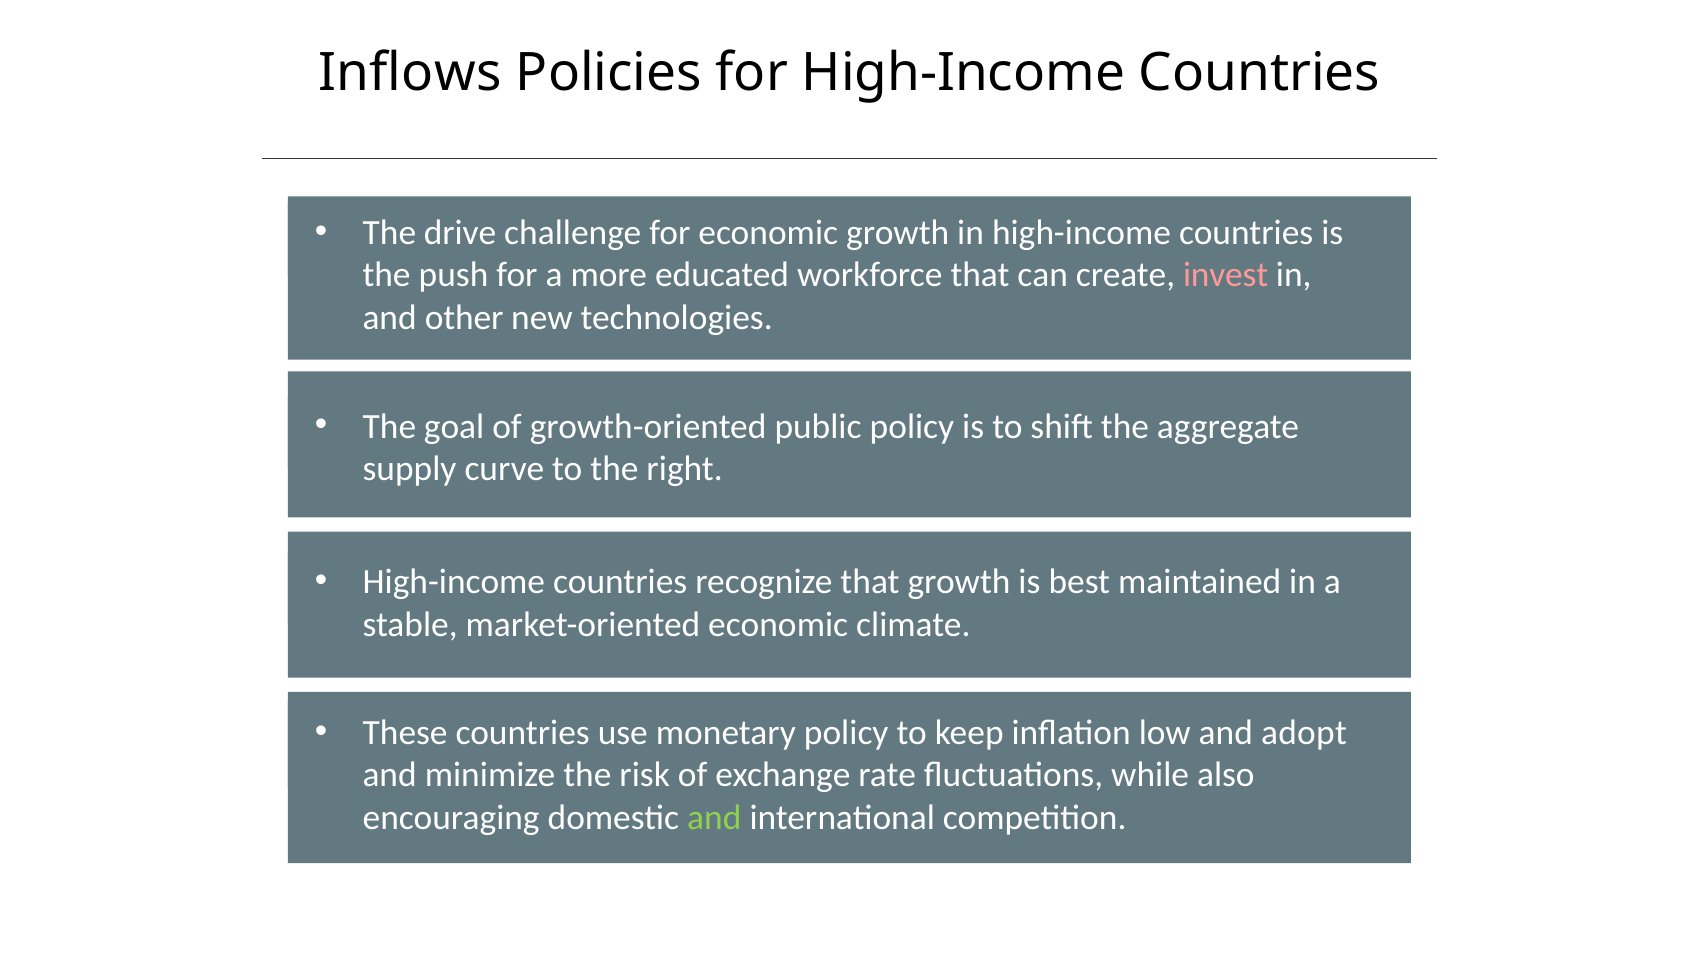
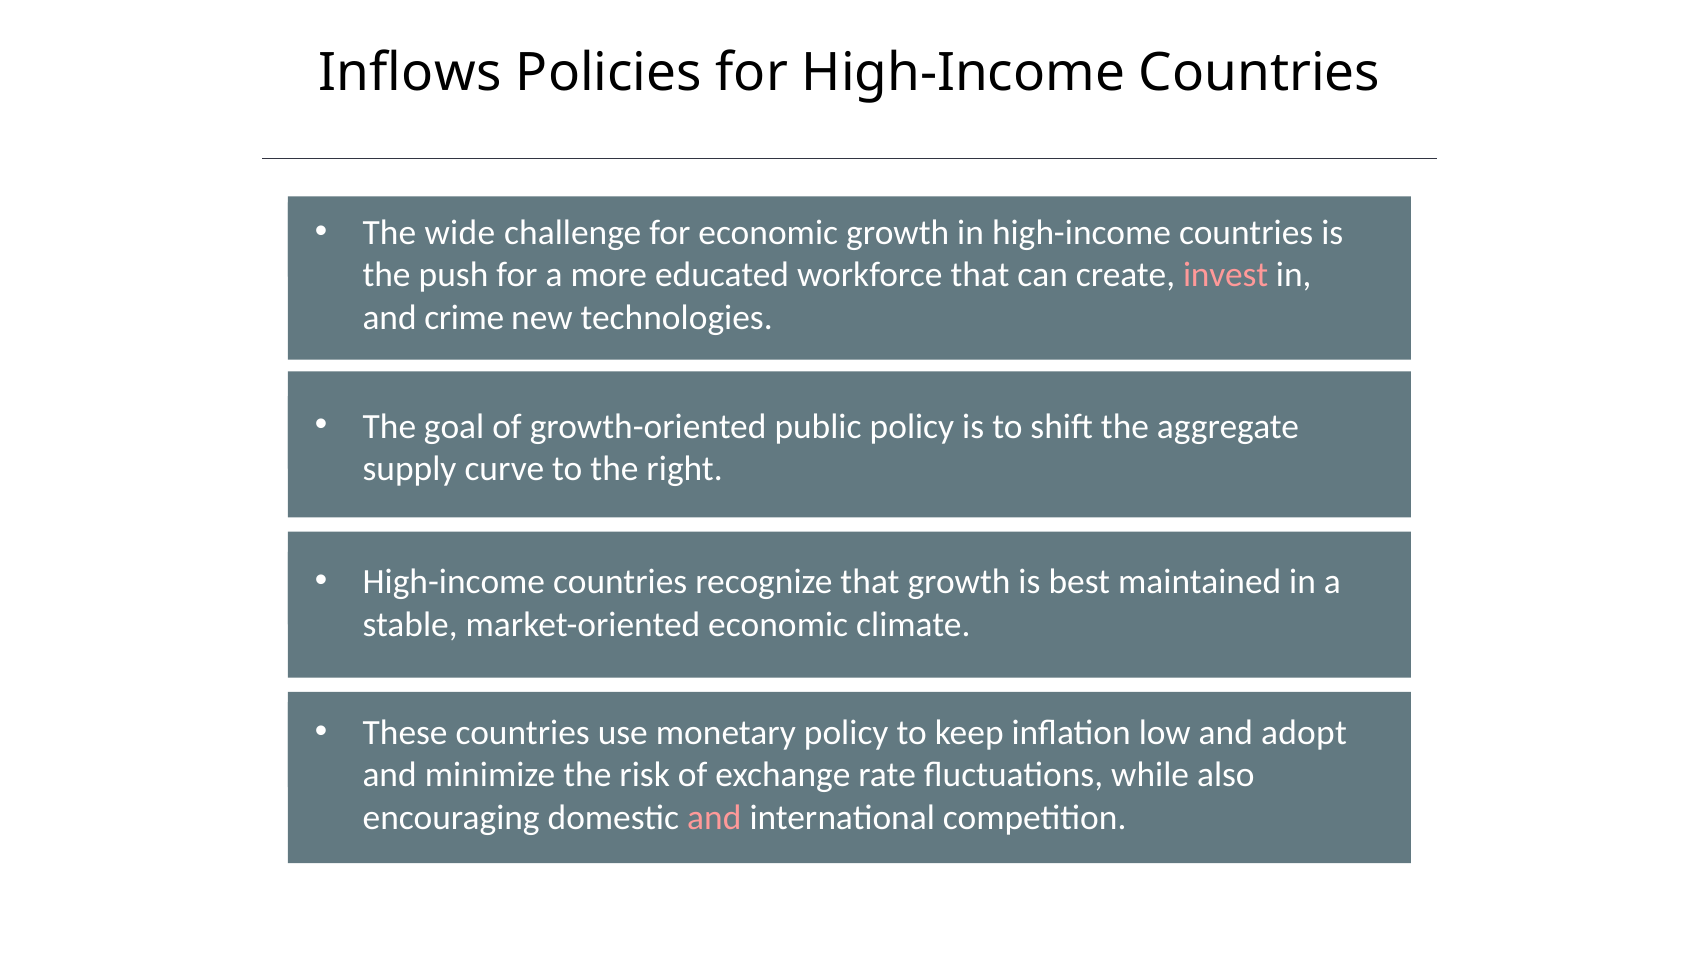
drive: drive -> wide (460, 232)
other: other -> crime (464, 317)
and colour: light green -> pink (714, 817)
